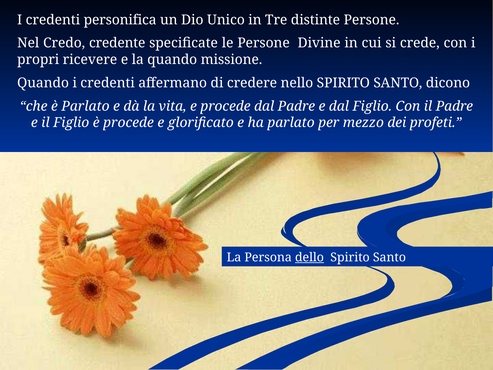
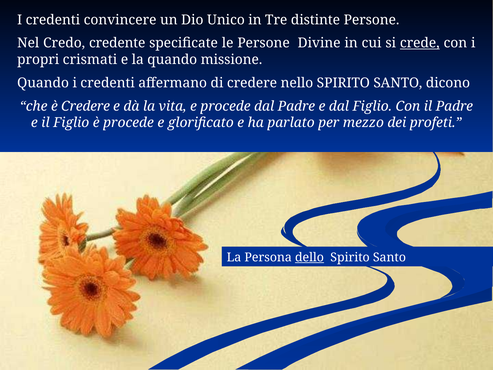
personifica: personifica -> convincere (120, 20)
crede underline: none -> present (420, 43)
ricevere: ricevere -> crismati (90, 60)
è Parlato: Parlato -> Credere (86, 106)
